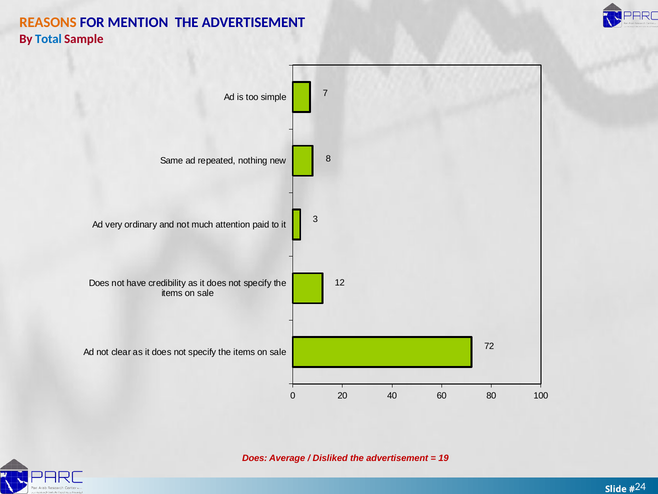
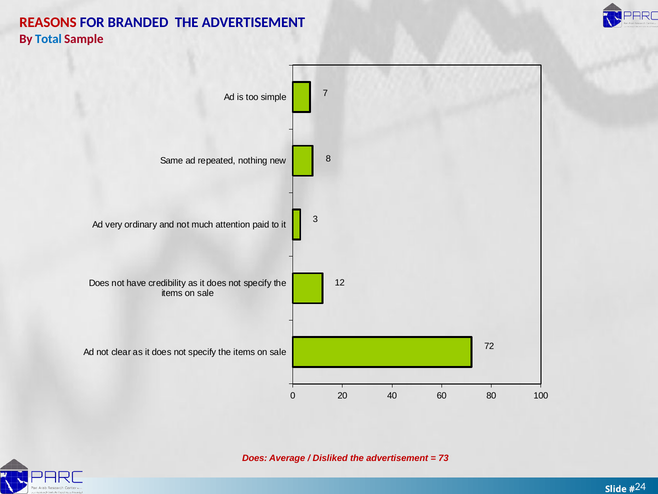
REASONS colour: orange -> red (48, 22)
MENTION: MENTION -> BRANDED (138, 22)
19: 19 -> 73 (444, 458)
